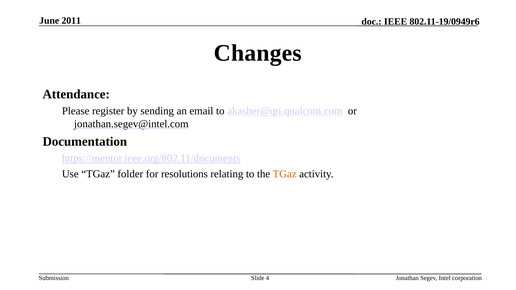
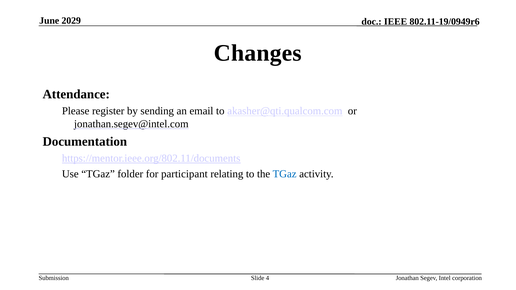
2011: 2011 -> 2029 (71, 21)
resolutions: resolutions -> participant (184, 174)
TGaz colour: orange -> blue (285, 174)
